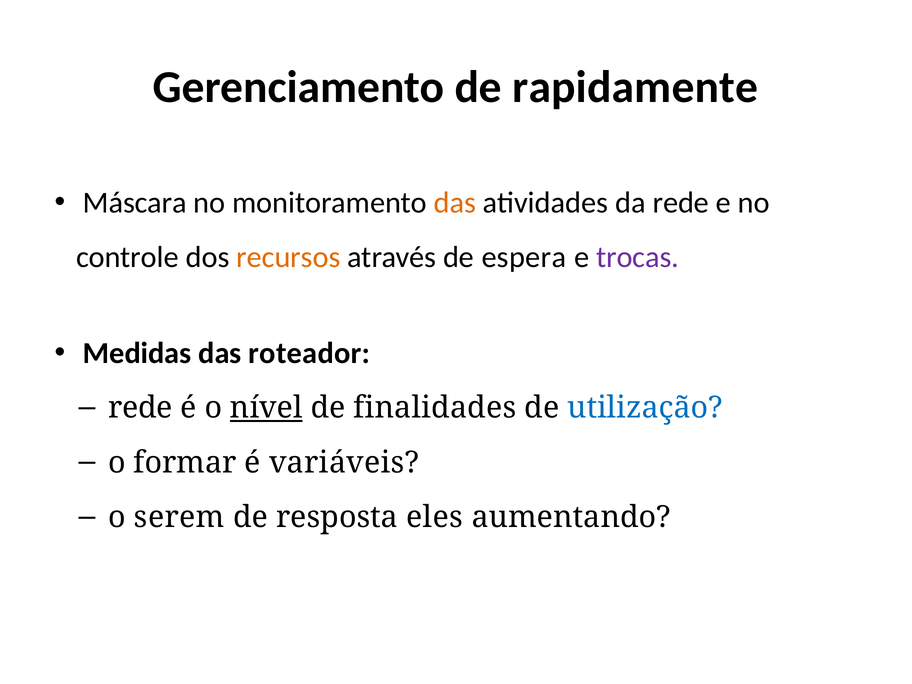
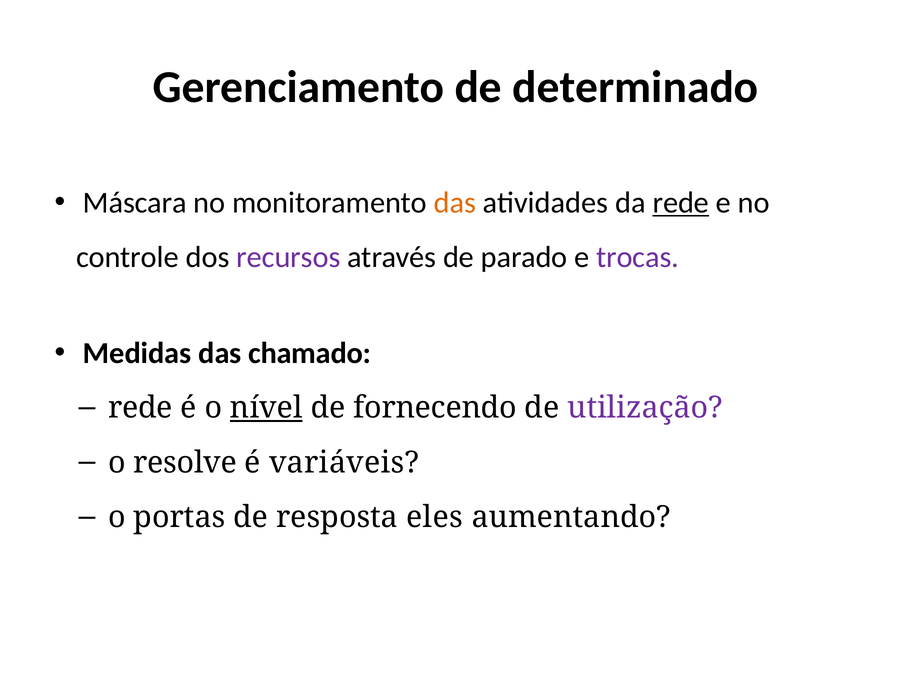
rapidamente: rapidamente -> determinado (635, 87)
rede underline: none -> present (681, 203)
recursos colour: orange -> purple (288, 257)
espera: espera -> parado (524, 257)
roteador: roteador -> chamado (310, 353)
finalidades: finalidades -> fornecendo (435, 408)
utilização colour: blue -> purple (645, 408)
formar: formar -> resolve (185, 463)
serem: serem -> portas (179, 517)
